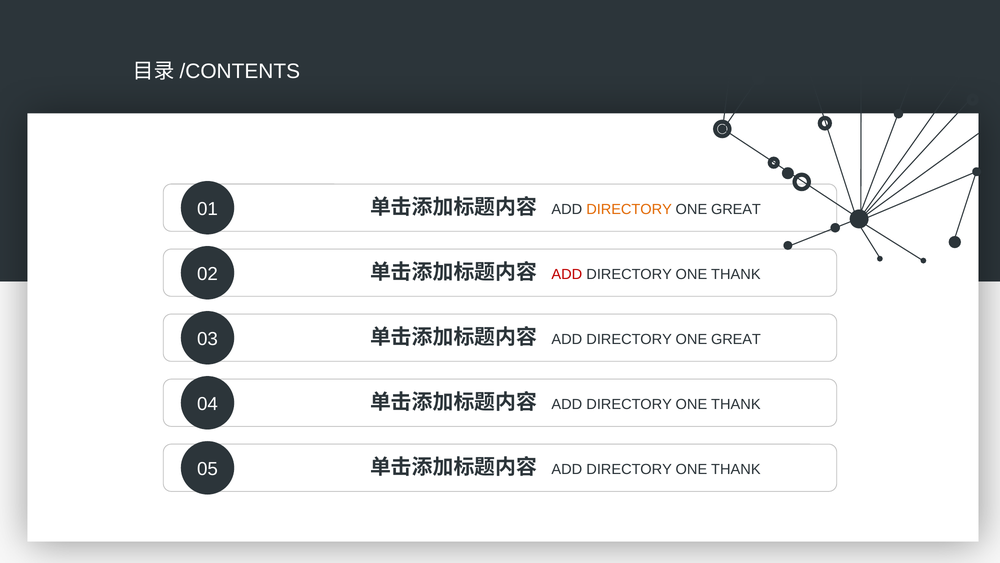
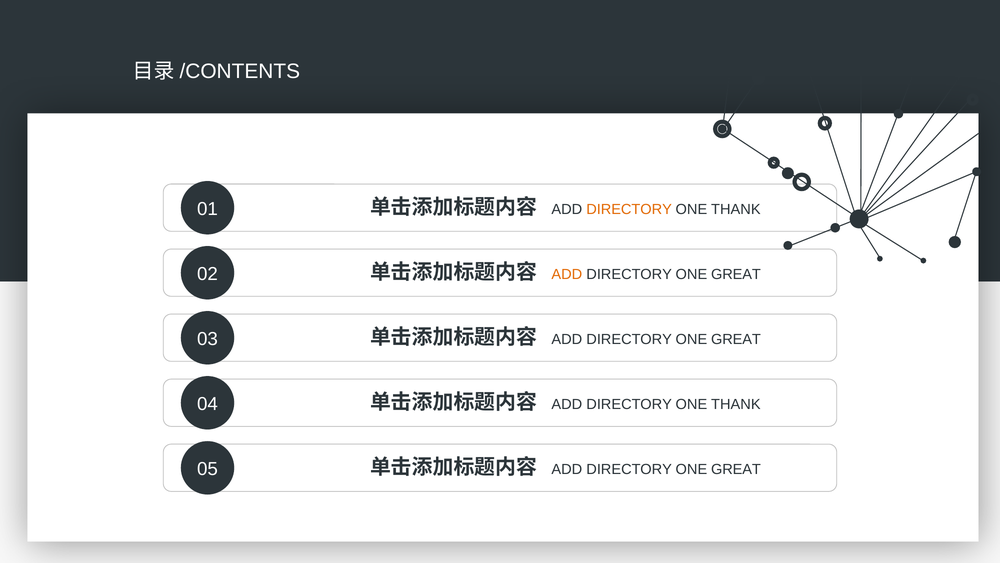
GREAT: GREAT -> THANK (736, 209)
ADD colour: red -> orange (567, 274)
THANK: THANK -> GREAT (736, 274)
THANK: THANK -> GREAT (736, 469)
